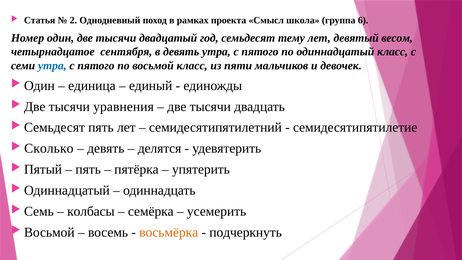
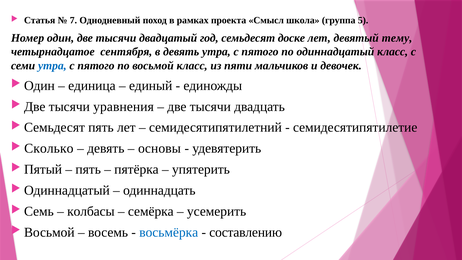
2: 2 -> 7 (73, 20)
6: 6 -> 5 (363, 20)
тему: тему -> доске (291, 38)
весом: весом -> тему (397, 38)
делятся: делятся -> основы (159, 148)
восьмёрка colour: orange -> blue (169, 232)
подчеркнуть: подчеркнуть -> составлению (246, 232)
